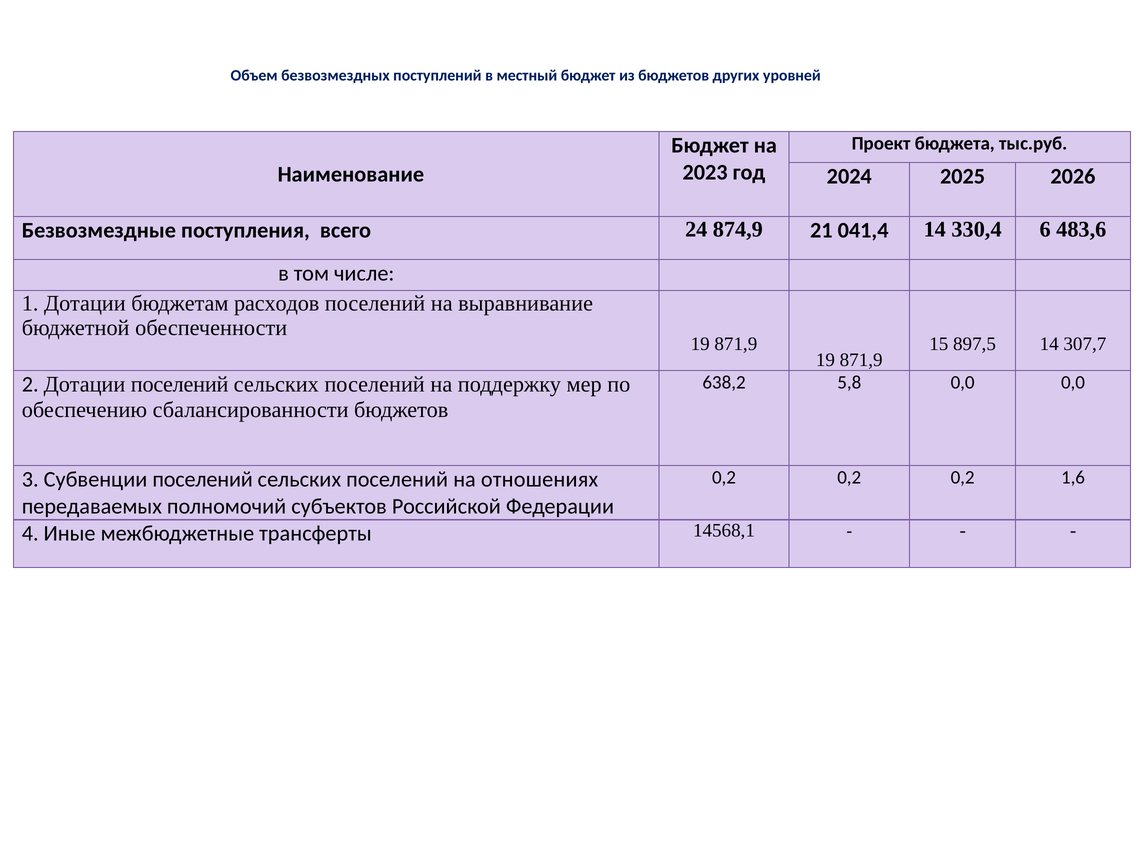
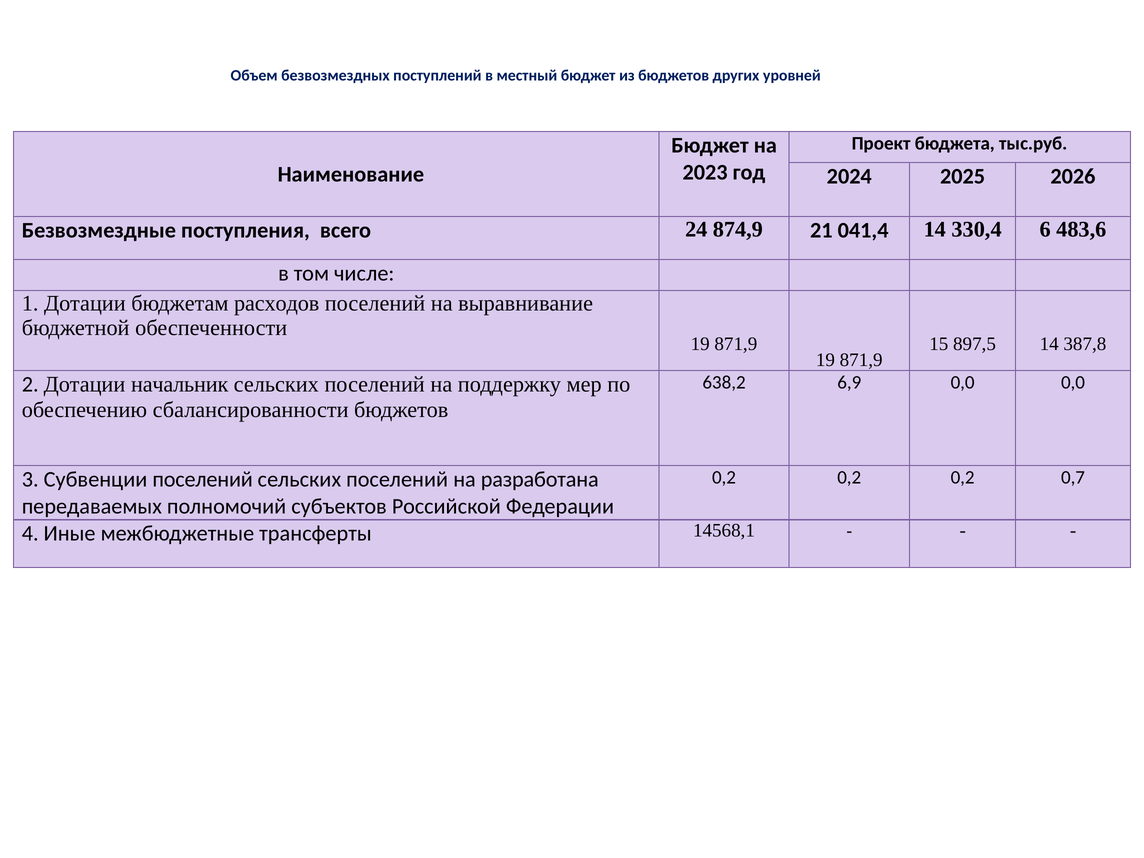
307,7: 307,7 -> 387,8 (1085, 344)
5,8: 5,8 -> 6,9 (849, 382)
Дотации поселений: поселений -> начальник (180, 384)
1,6: 1,6 -> 0,7 (1073, 477)
отношениях: отношениях -> разработана (540, 479)
